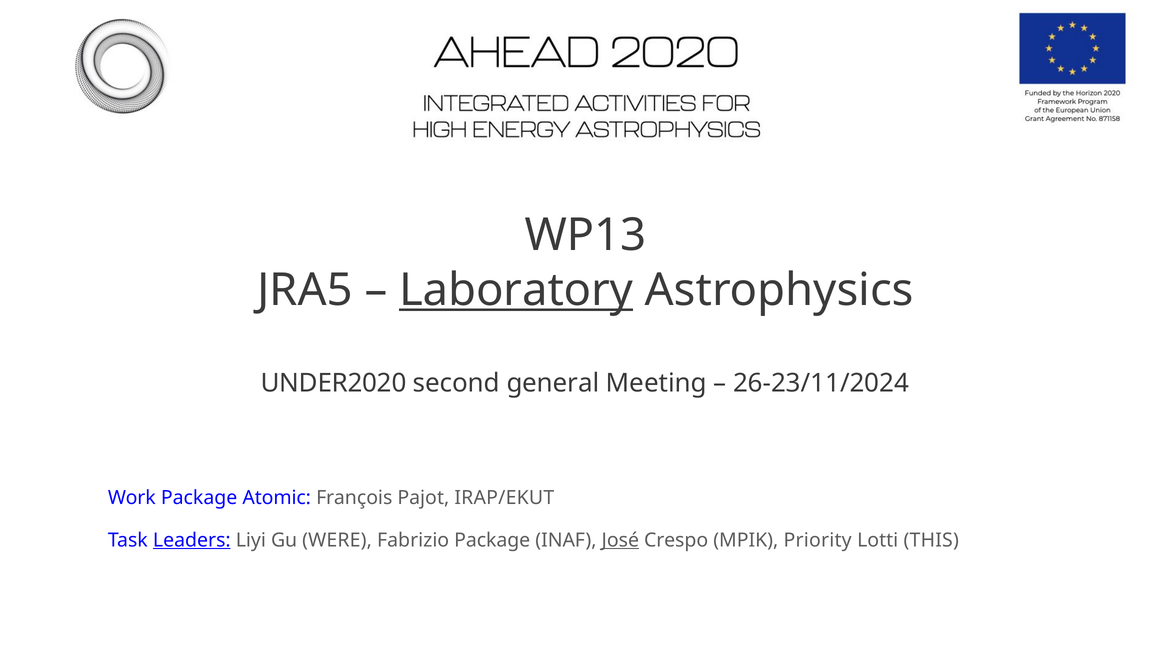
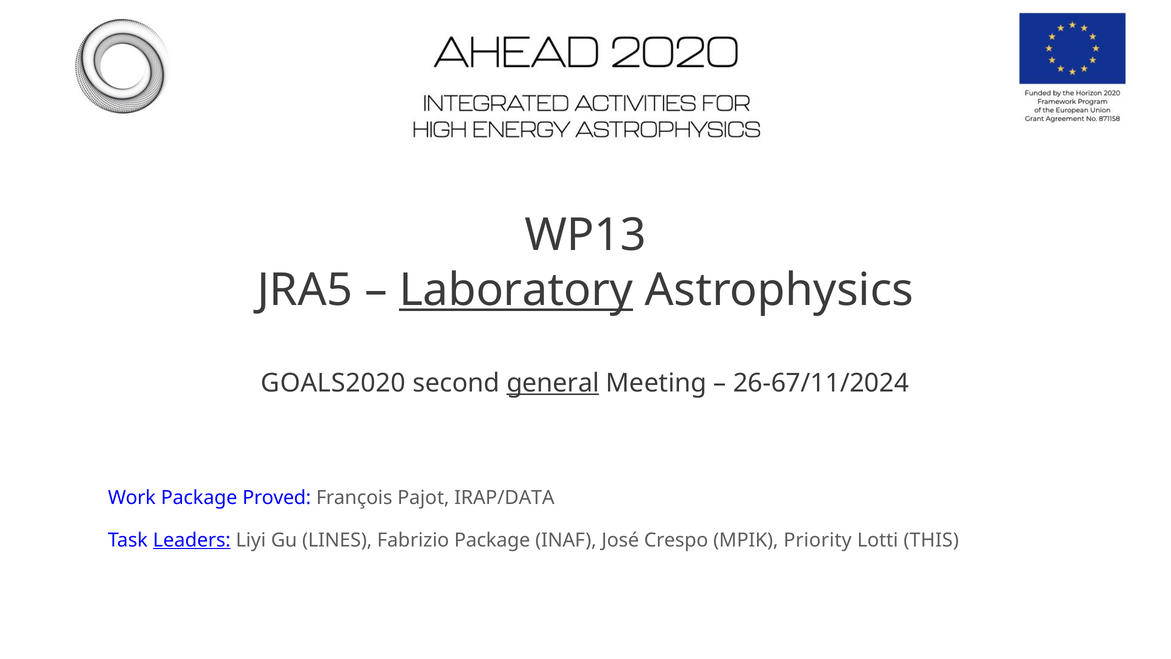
UNDER2020: UNDER2020 -> GOALS2020 (333, 383)
general underline: none -> present (553, 383)
26-23/11/2024: 26-23/11/2024 -> 26-67/11/2024 (821, 383)
Atomic: Atomic -> Proved (277, 498)
IRAP/EKUT: IRAP/EKUT -> IRAP/DATA (504, 498)
WERE: WERE -> LINES (337, 540)
José underline: present -> none (620, 540)
